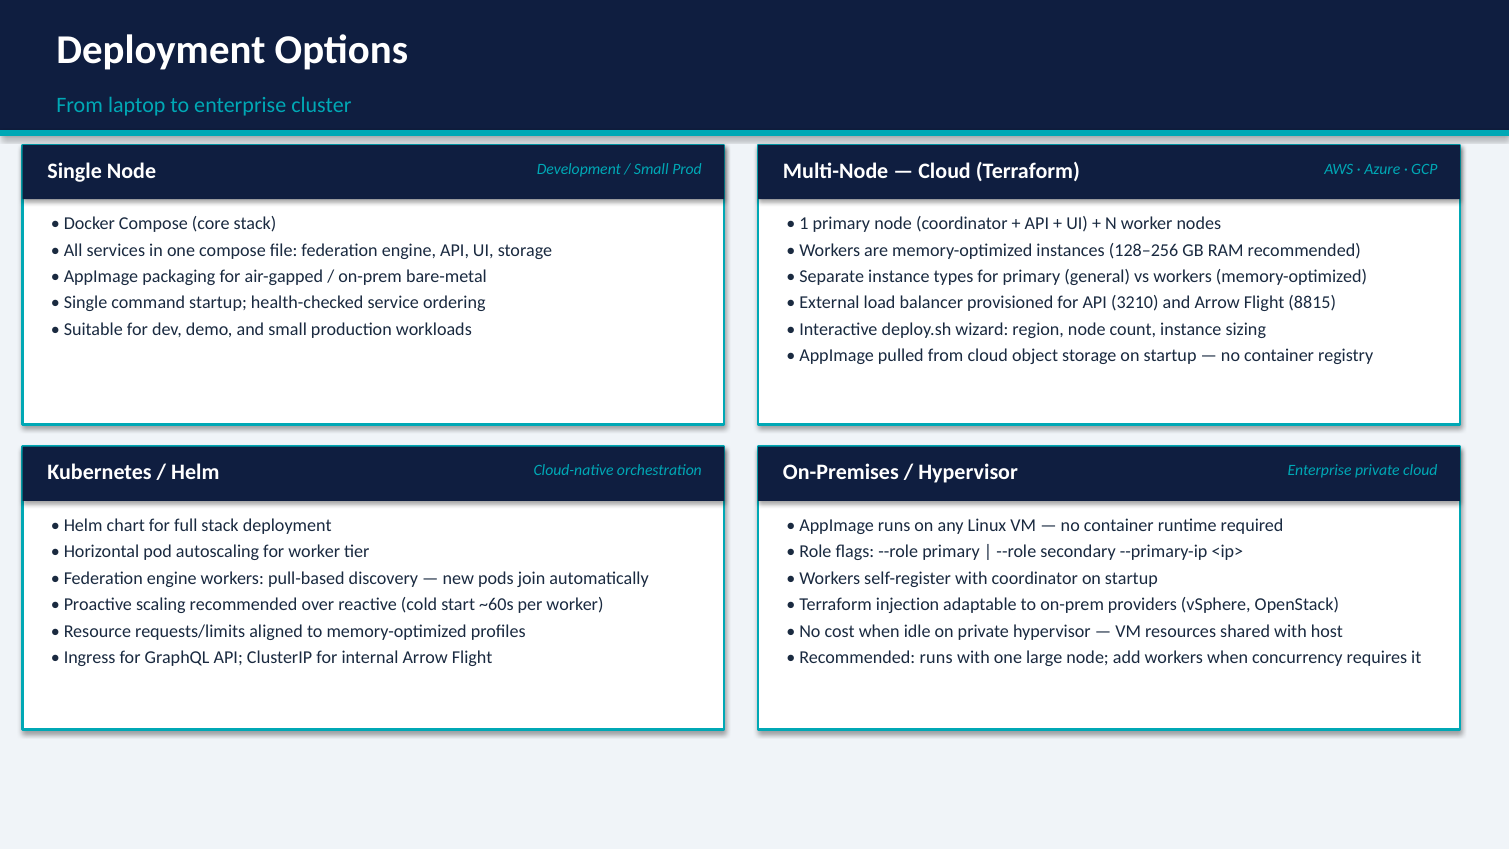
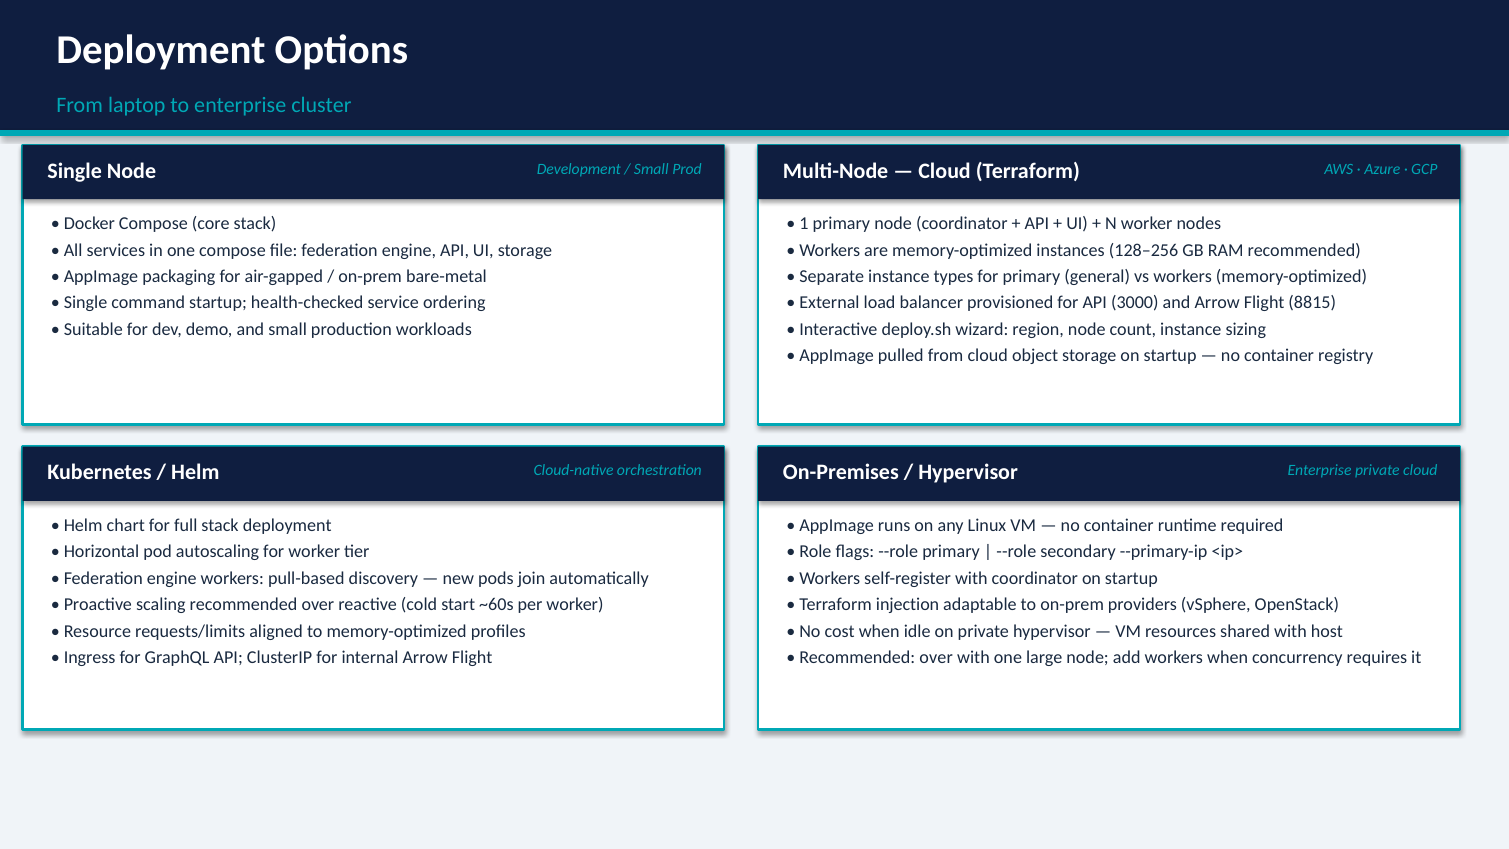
3210: 3210 -> 3000 (1135, 303)
runs: runs -> over (936, 657)
